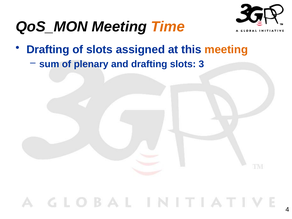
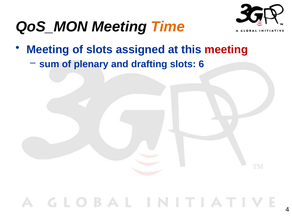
Drafting: Drafting -> Meeting (48, 50)
meeting colour: orange -> red (226, 50)
3: 3 -> 6 (201, 64)
